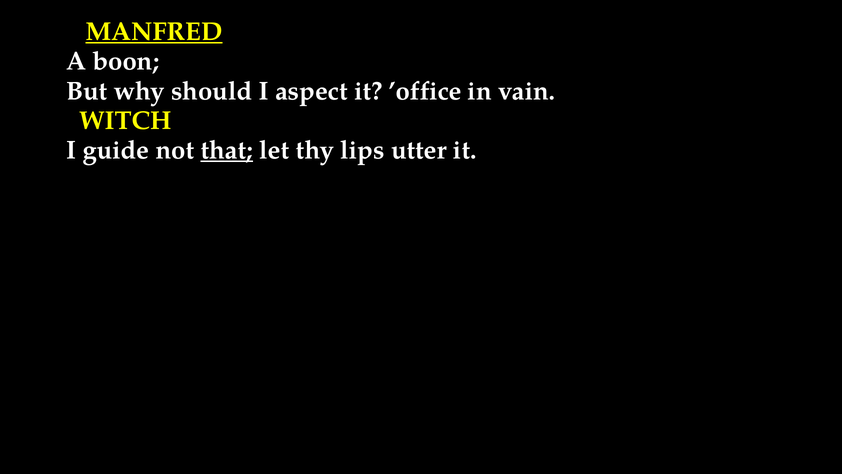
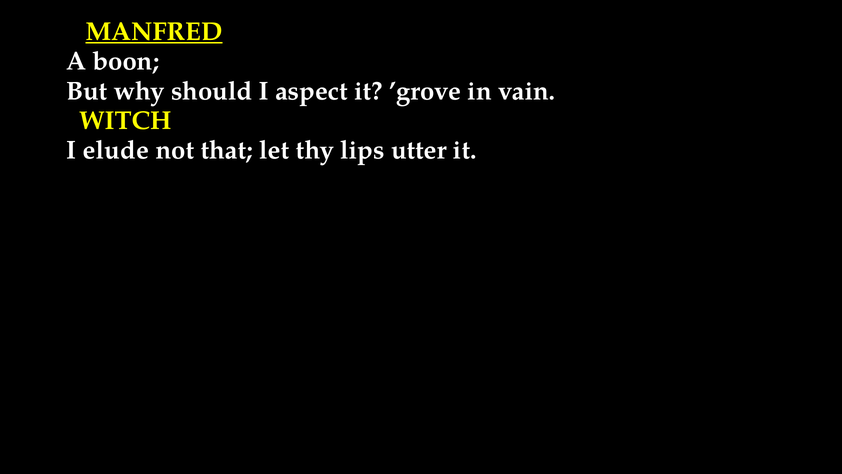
’office: ’office -> ’grove (425, 91)
guide: guide -> elude (116, 150)
that underline: present -> none (227, 150)
